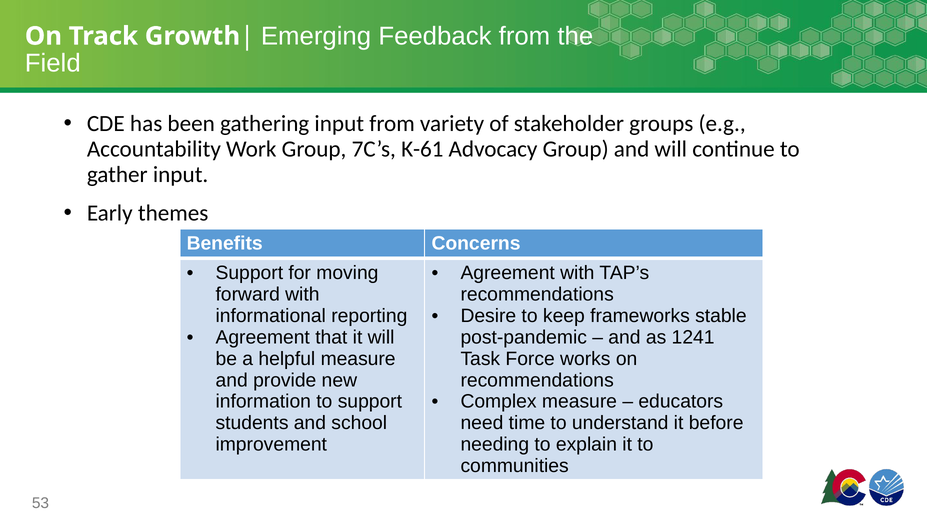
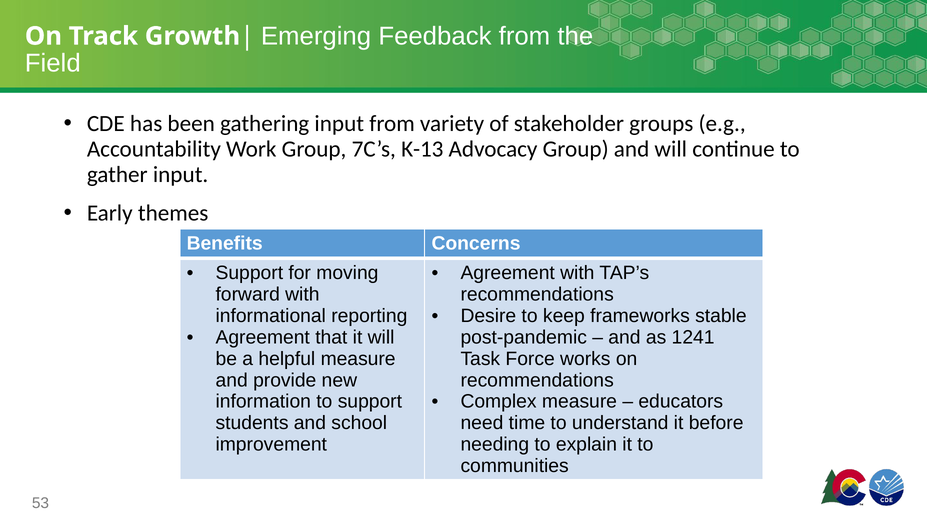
K-61: K-61 -> K-13 (422, 149)
